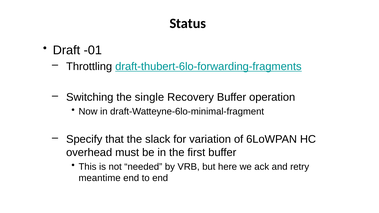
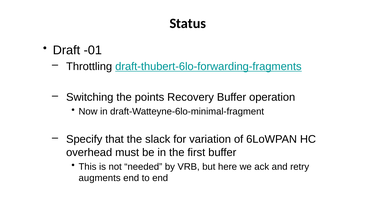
single: single -> points (150, 97)
meantime: meantime -> augments (100, 178)
